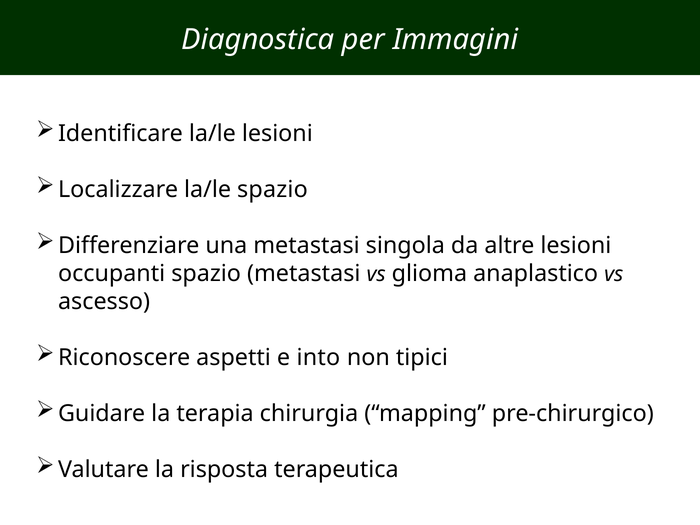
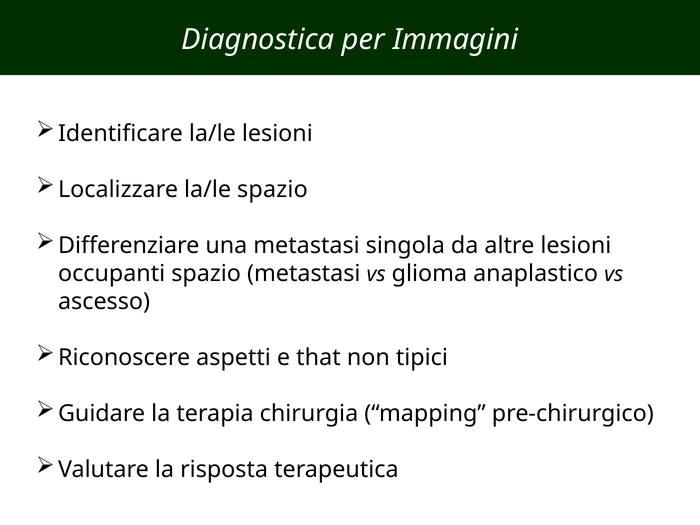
into: into -> that (318, 358)
